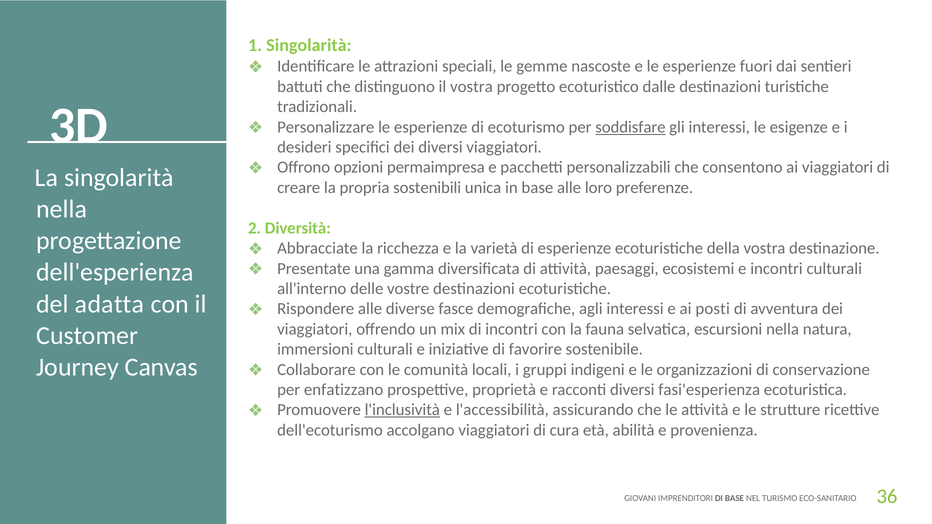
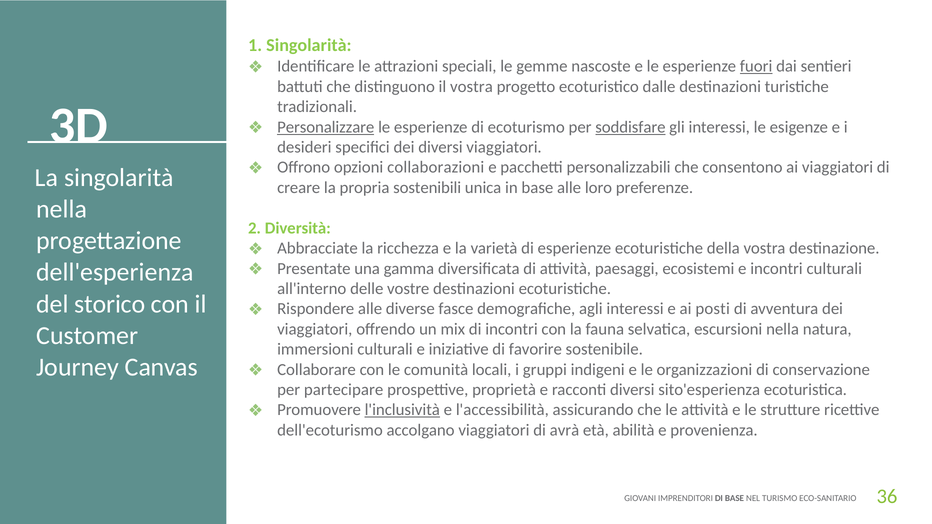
fuori underline: none -> present (756, 66)
Personalizzare underline: none -> present (326, 127)
permaimpresa: permaimpresa -> collaborazioni (436, 168)
adatta: adatta -> storico (110, 304)
enfatizzano: enfatizzano -> partecipare (344, 390)
fasi'esperienza: fasi'esperienza -> sito'esperienza (709, 390)
cura: cura -> avrà (564, 430)
